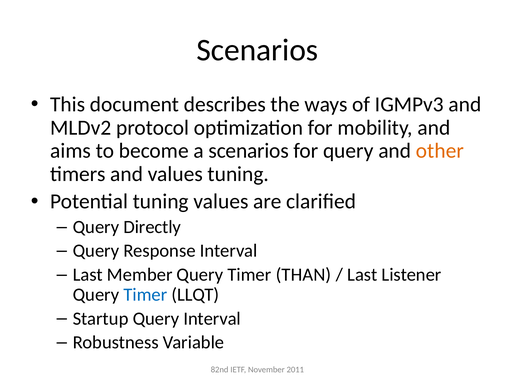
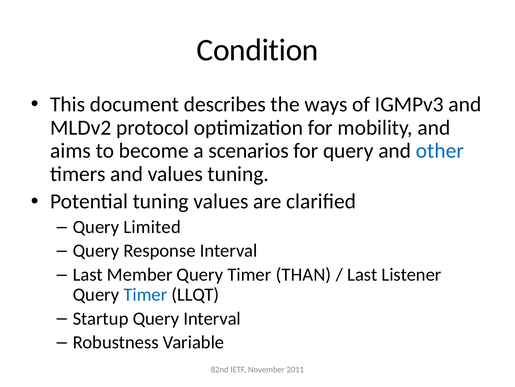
Scenarios: Scenarios -> Condition (258, 50)
other colour: orange -> blue (440, 151)
Directly: Directly -> Limited (152, 227)
